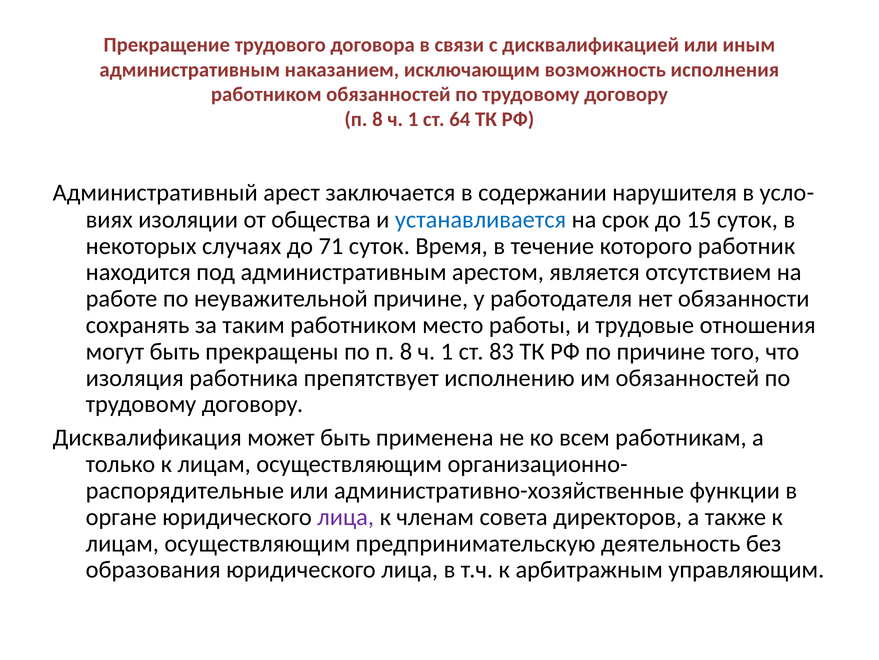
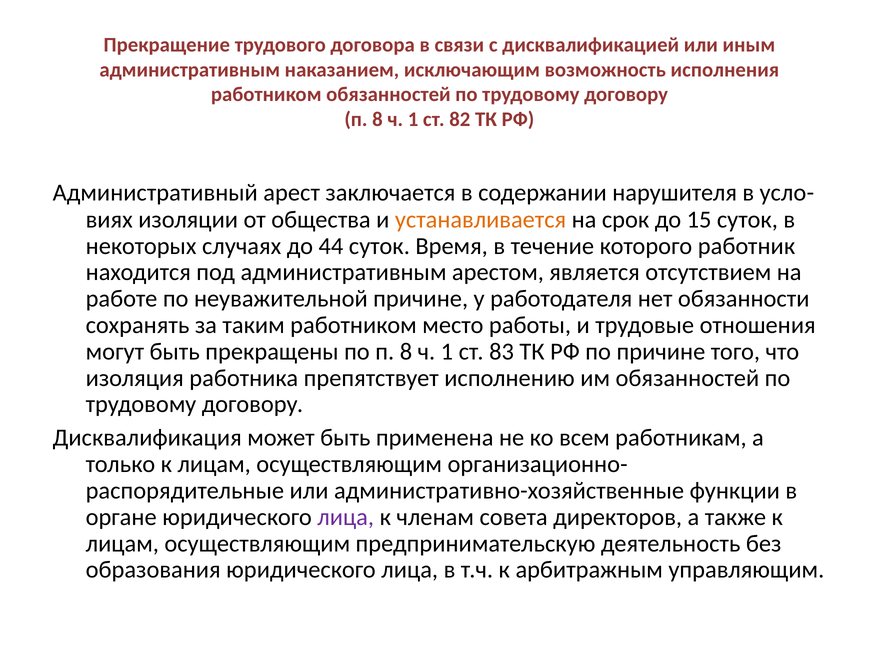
64: 64 -> 82 (460, 119)
устанавливается colour: blue -> orange (481, 219)
71: 71 -> 44 (331, 246)
